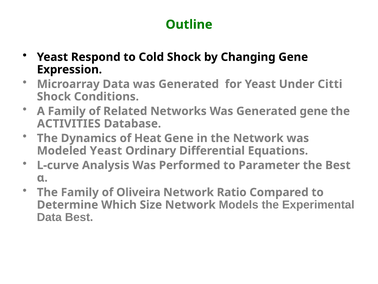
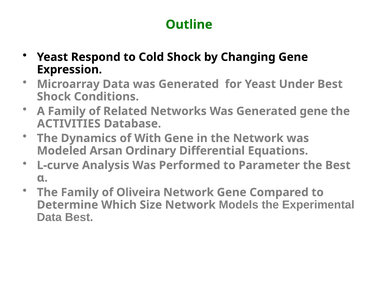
Under Citti: Citti -> Best (330, 84)
Heat: Heat -> With (148, 138)
Modeled Yeast: Yeast -> Arsan (106, 150)
Network Ratio: Ratio -> Gene (232, 192)
